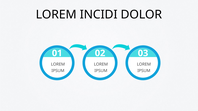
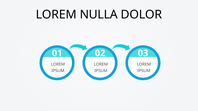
INCIDI: INCIDI -> NULLA (99, 15)
